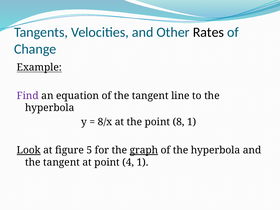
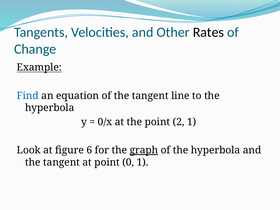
Find colour: purple -> blue (28, 96)
8/x: 8/x -> 0/x (105, 122)
8: 8 -> 2 (179, 122)
Look underline: present -> none (29, 150)
5: 5 -> 6 (89, 150)
4: 4 -> 0 (128, 162)
